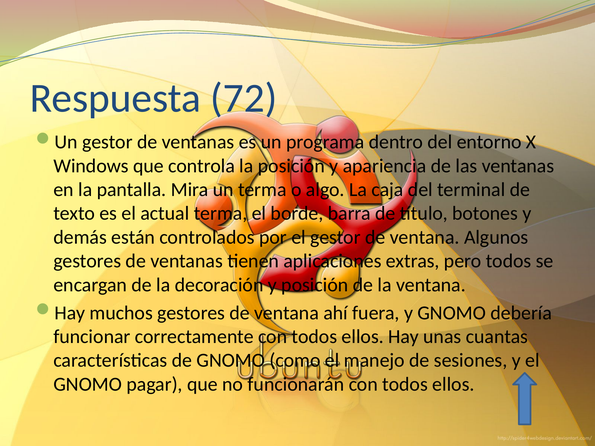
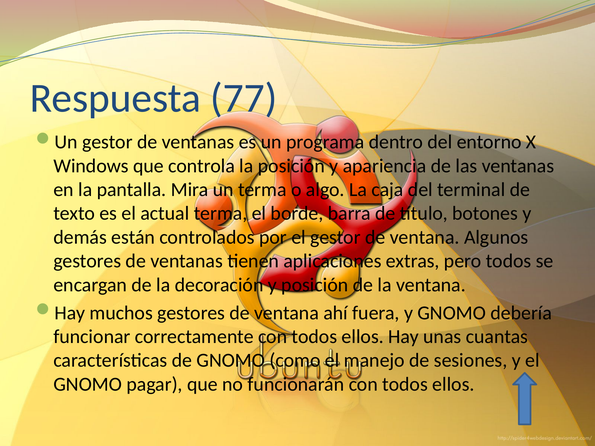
72: 72 -> 77 (244, 98)
